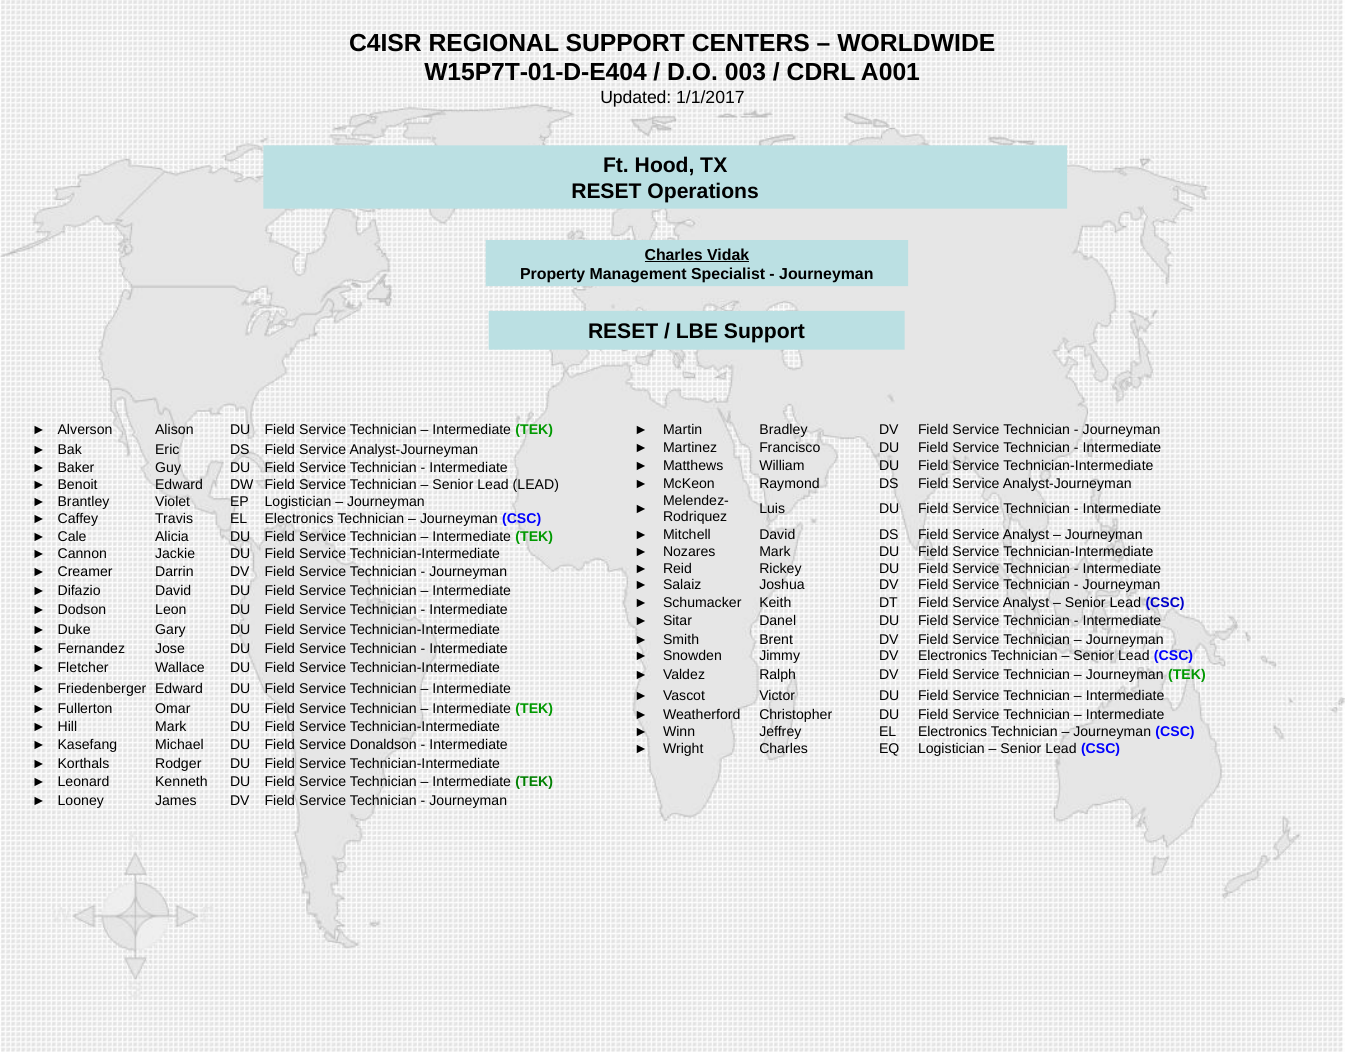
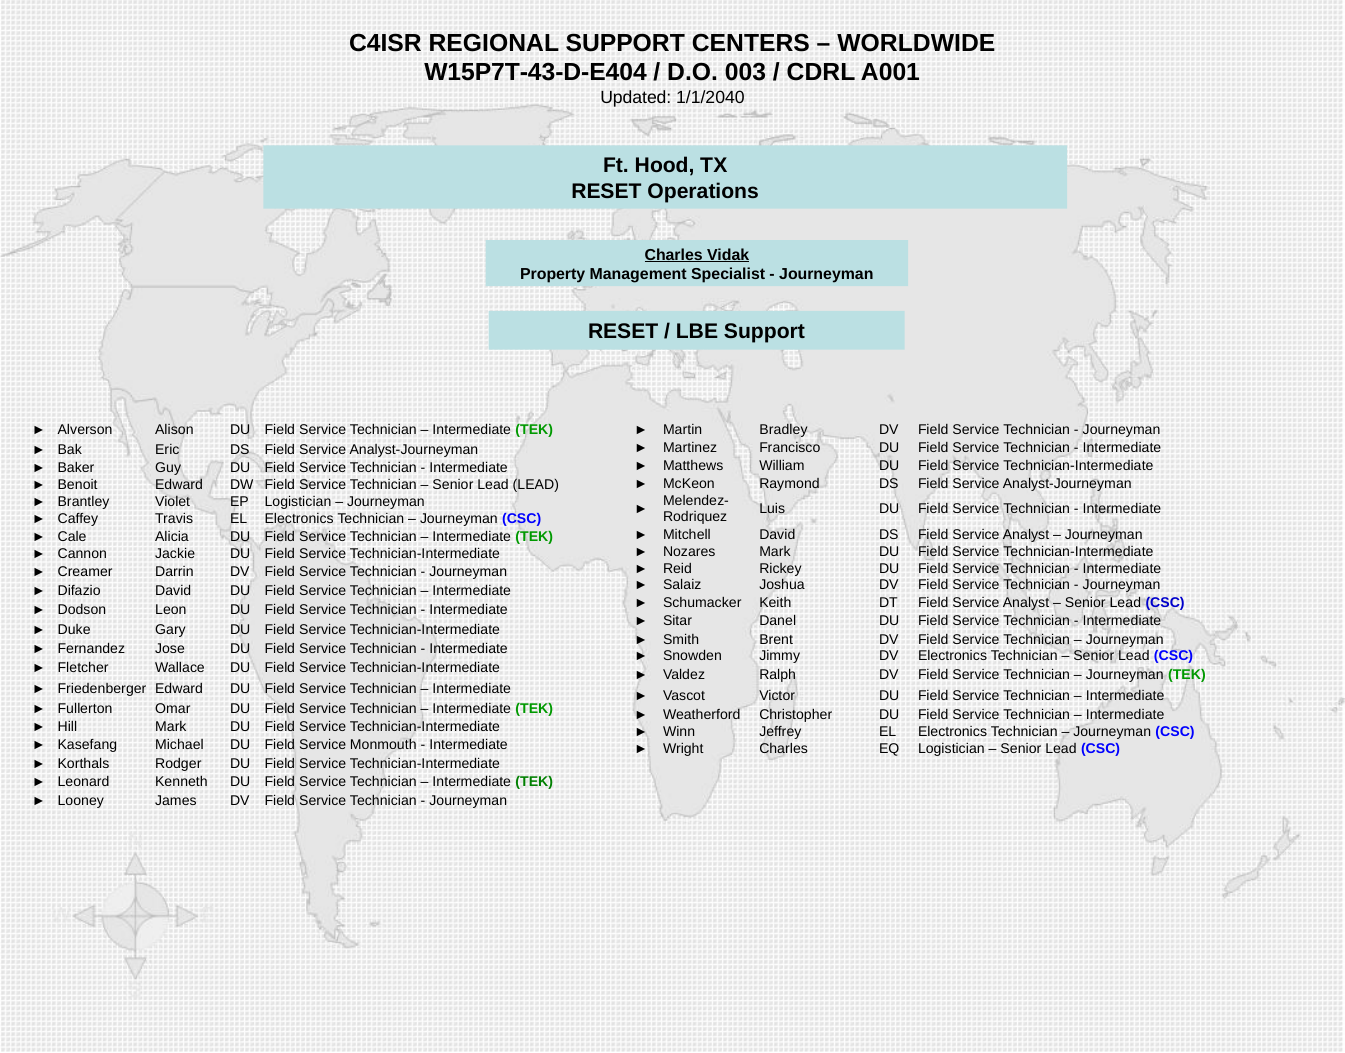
W15P7T-01-D-E404: W15P7T-01-D-E404 -> W15P7T-43-D-E404 (536, 73)
1/1/2017: 1/1/2017 -> 1/1/2040 (710, 97)
Donaldson: Donaldson -> Monmouth (383, 745)
